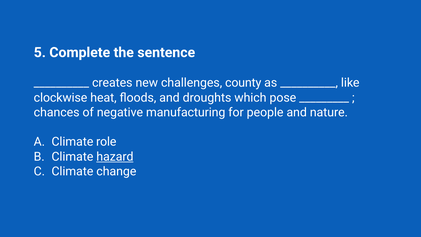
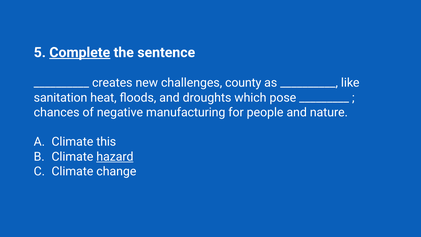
Complete underline: none -> present (80, 52)
clockwise: clockwise -> sanitation (61, 98)
role: role -> this (106, 142)
